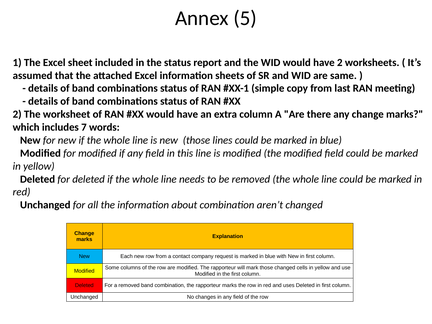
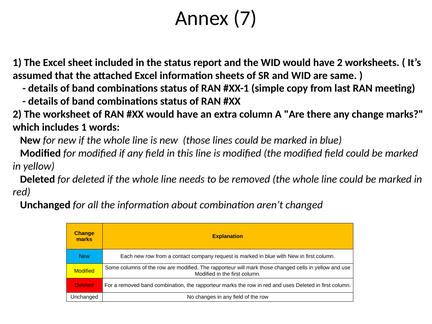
5: 5 -> 7 (245, 18)
includes 7: 7 -> 1 (84, 127)
